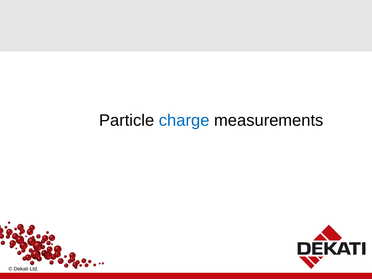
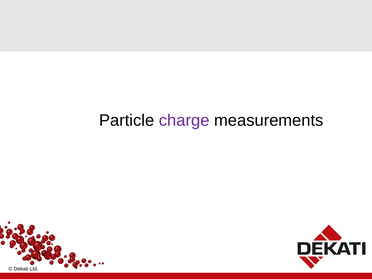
charge colour: blue -> purple (184, 120)
